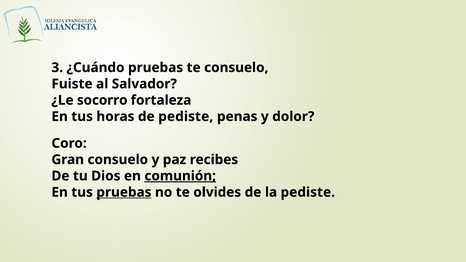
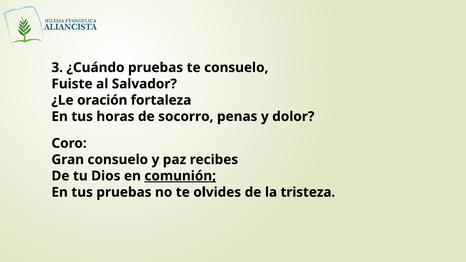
socorro: socorro -> oración (102, 100)
de pediste: pediste -> socorro (186, 117)
pruebas underline: present -> none (124, 192)
la pediste: pediste -> tristeza (308, 192)
